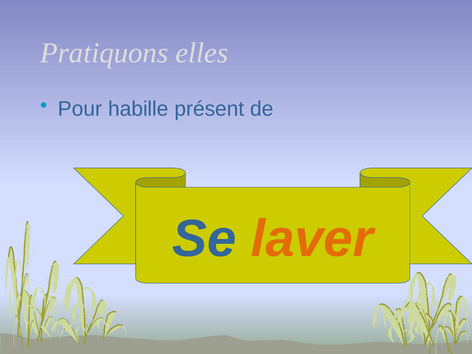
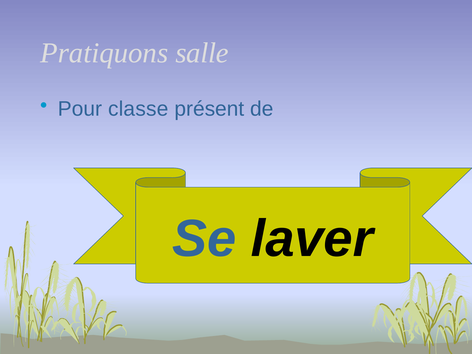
elles: elles -> salle (202, 53)
habille: habille -> classe (138, 109)
laver colour: orange -> black (312, 239)
